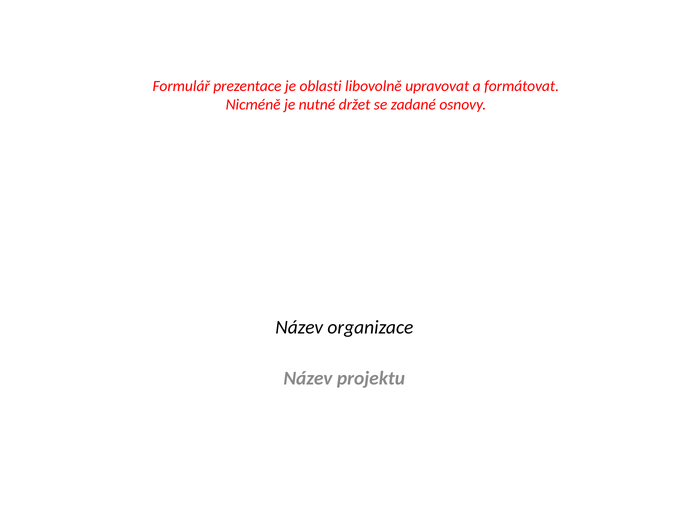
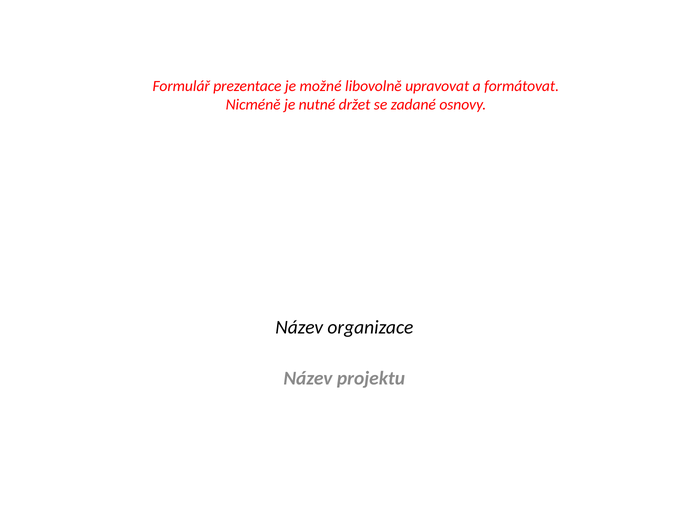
oblasti: oblasti -> možné (321, 86)
